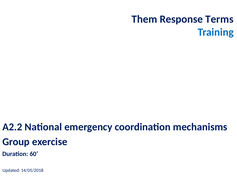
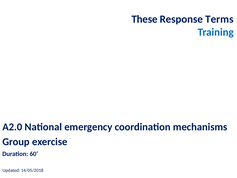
Them: Them -> These (145, 19)
A2.2: A2.2 -> A2.0 (12, 127)
